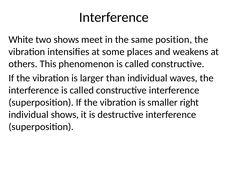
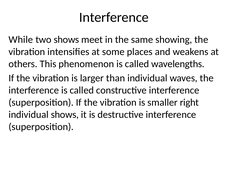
White: White -> While (21, 40)
position: position -> showing (174, 40)
phenomenon is called constructive: constructive -> wavelengths (178, 64)
